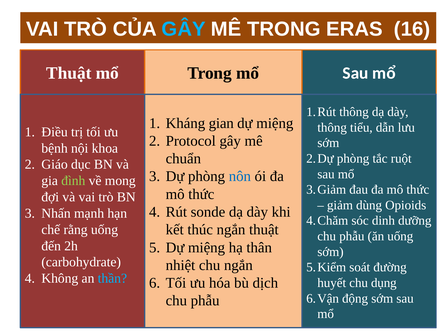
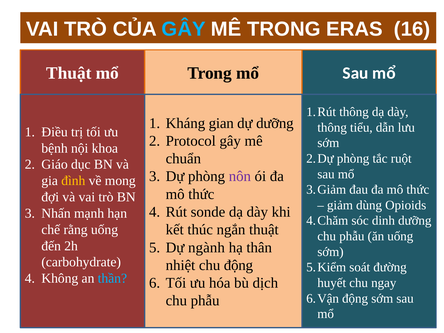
miệng: miệng -> dưỡng (275, 123)
nôn colour: blue -> purple (240, 176)
đình colour: light green -> yellow (73, 181)
miệng: miệng -> ngành (206, 247)
chu ngắn: ngắn -> động (238, 265)
dụng: dụng -> ngay (384, 283)
